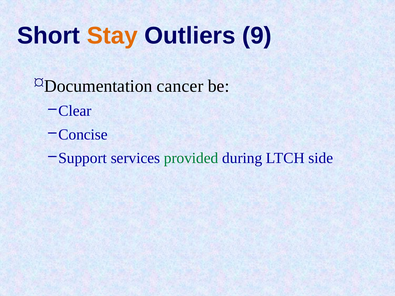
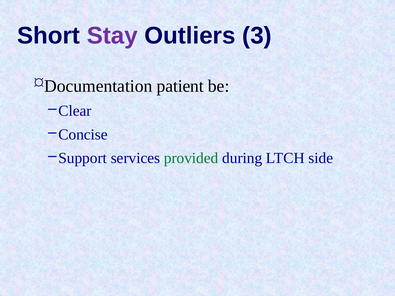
Stay colour: orange -> purple (112, 36)
9: 9 -> 3 (257, 36)
cancer: cancer -> patient (180, 86)
